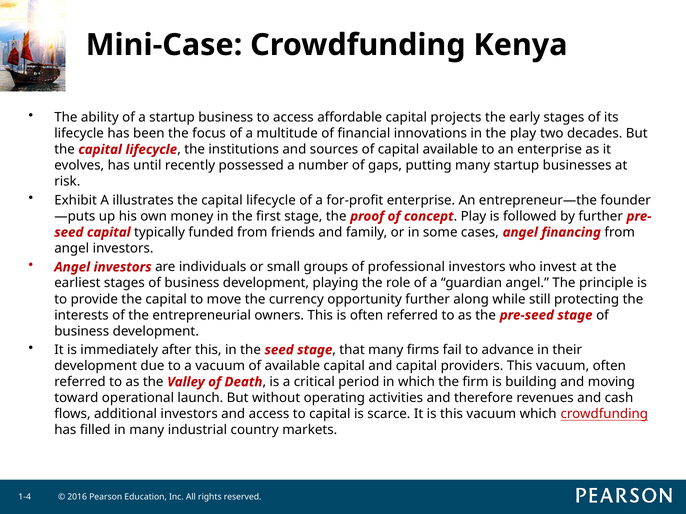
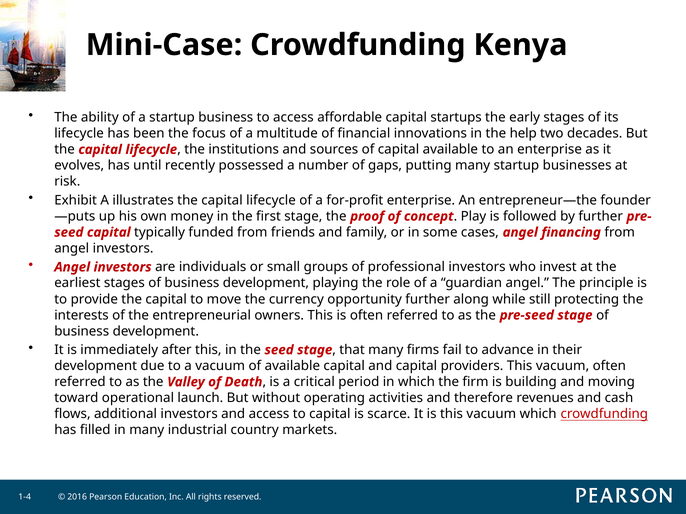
projects: projects -> startups (456, 118)
the play: play -> help (523, 134)
